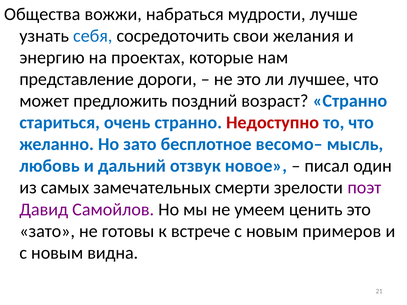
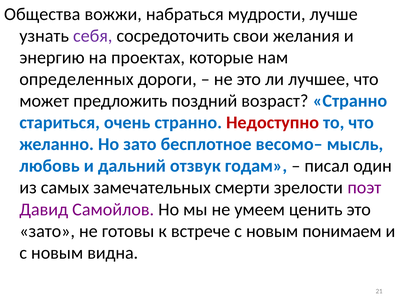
себя colour: blue -> purple (93, 36)
представление: представление -> определенных (76, 79)
новое: новое -> годам (256, 166)
примеров: примеров -> понимаем (342, 231)
